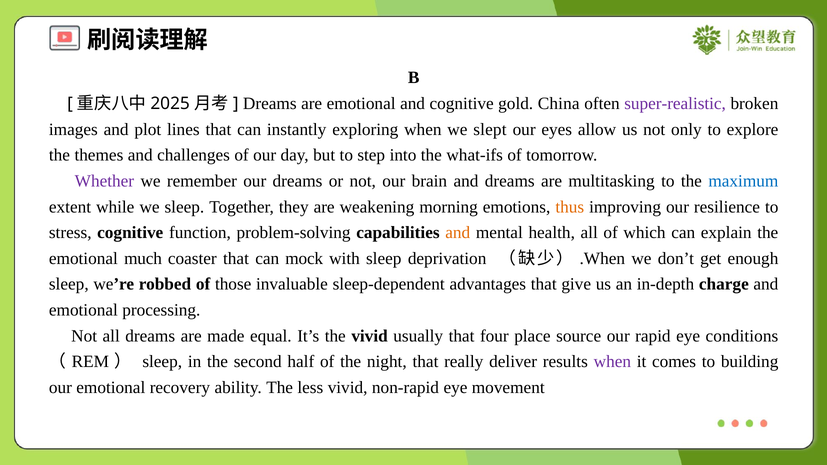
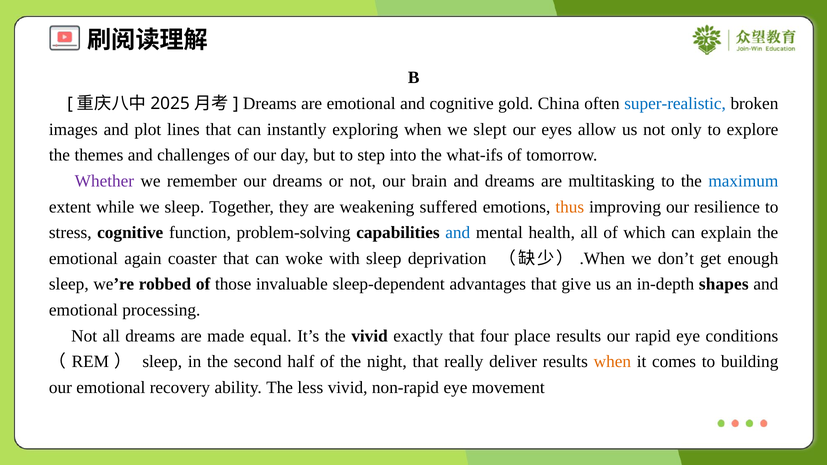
super-realistic colour: purple -> blue (675, 104)
morning: morning -> suffered (448, 207)
and colour: orange -> blue (458, 233)
much: much -> again (143, 259)
mock: mock -> woke (304, 259)
charge: charge -> shapes (724, 284)
usually: usually -> exactly (418, 336)
place source: source -> results (579, 336)
when colour: purple -> orange (612, 362)
